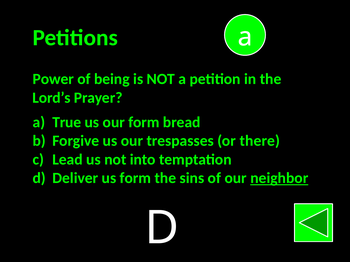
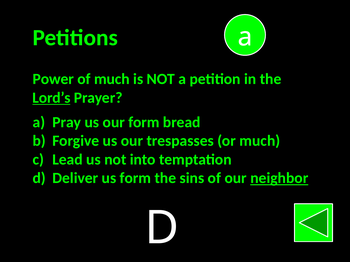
of being: being -> much (112, 79)
Lord’s underline: none -> present (52, 98)
True: True -> Pray (67, 122)
or there: there -> much (260, 141)
